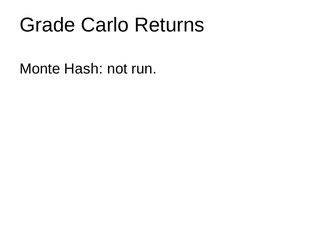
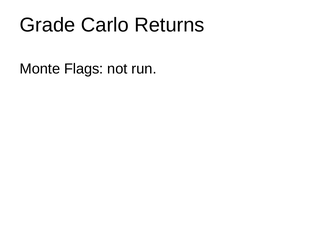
Hash: Hash -> Flags (84, 69)
